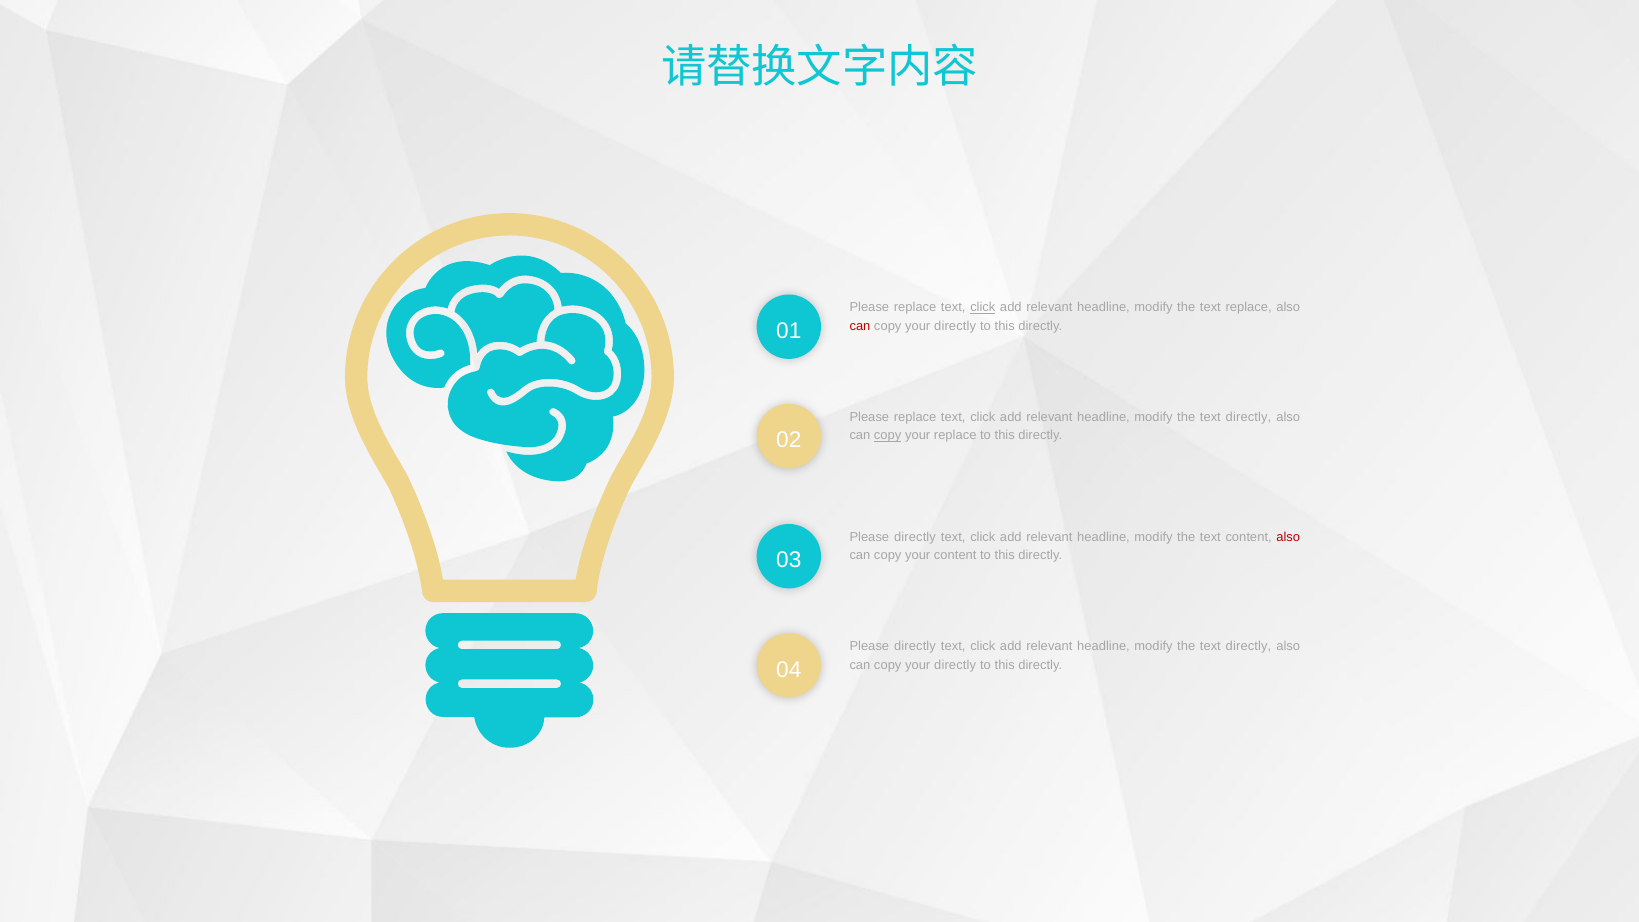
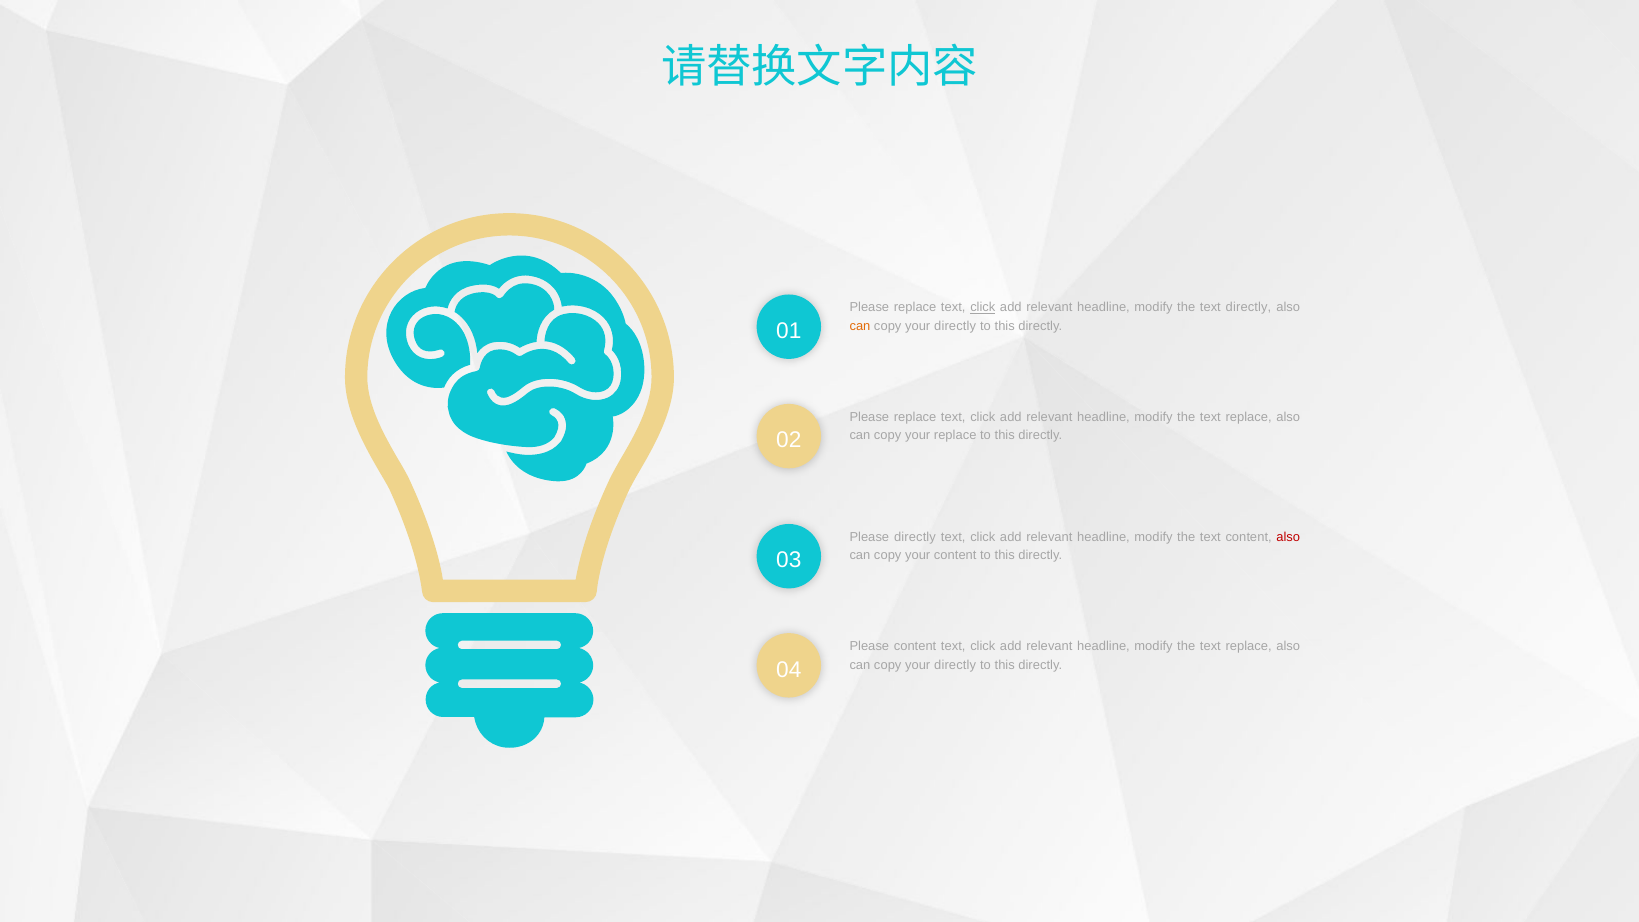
text replace: replace -> directly (1249, 308)
can colour: red -> orange (860, 326)
directly: directly -> replace (1249, 417)
copy underline: present -> none (888, 436)
directly: directly -> content (915, 646)
directly: directly -> replace (1249, 646)
